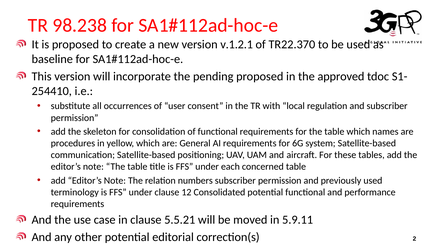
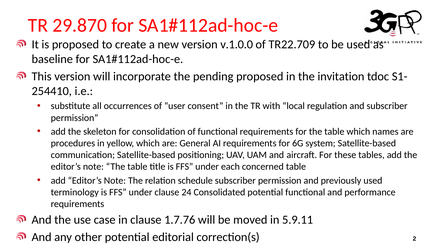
98.238: 98.238 -> 29.870 (80, 25)
v.1.2.1: v.1.2.1 -> v.1.0.0 (237, 44)
TR22.370: TR22.370 -> TR22.709 (292, 44)
approved: approved -> invitation (341, 76)
numbers: numbers -> schedule (195, 180)
12: 12 -> 24 (186, 192)
5.5.21: 5.5.21 -> 1.7.76 (180, 219)
